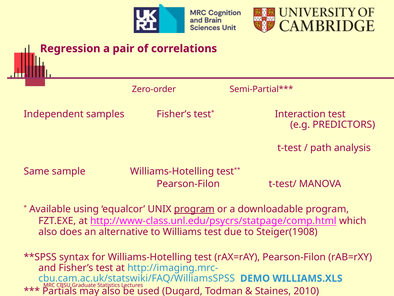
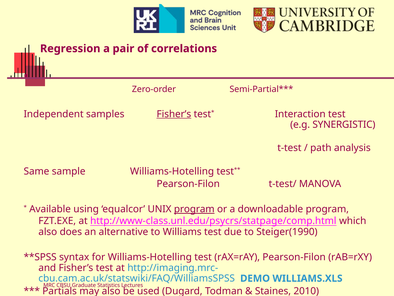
Fisher’s underline: none -> present (174, 114)
PREDICTORS: PREDICTORS -> SYNERGISTIC (344, 124)
Steiger(1908: Steiger(1908 -> Steiger(1990 (287, 231)
